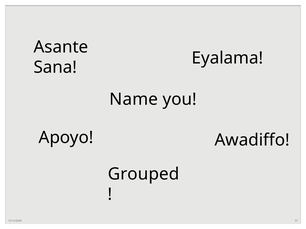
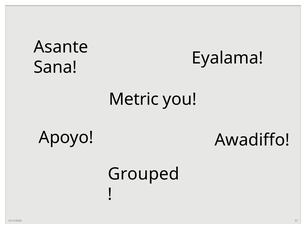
Name: Name -> Metric (134, 99)
